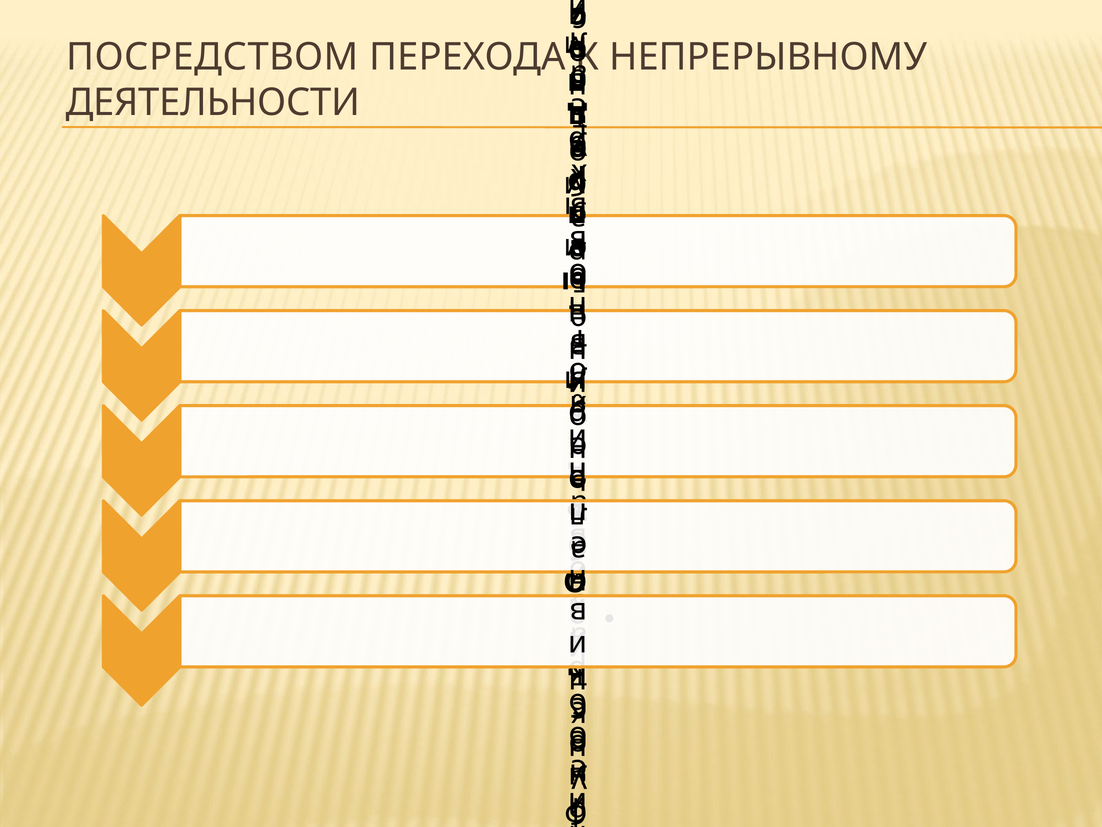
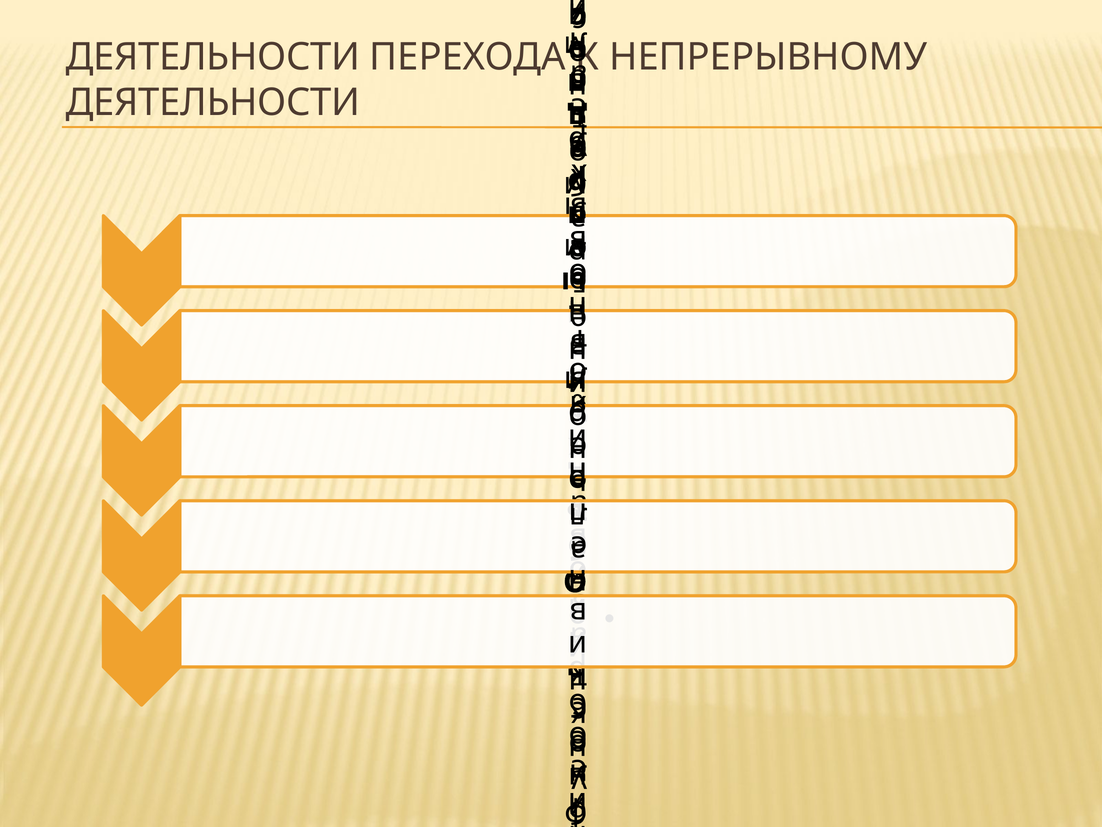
ПОСРЕДСТВОМ: ПОСРЕДСТВОМ -> ДЕЯТЕЛЬНОСТИ (213, 57)
